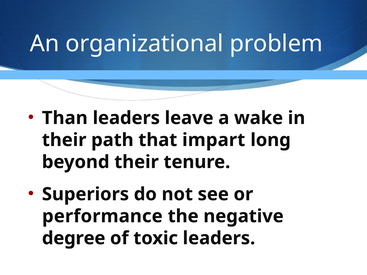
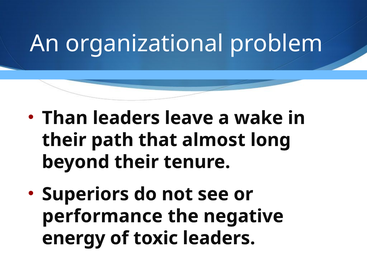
impart: impart -> almost (214, 140)
degree: degree -> energy (74, 238)
